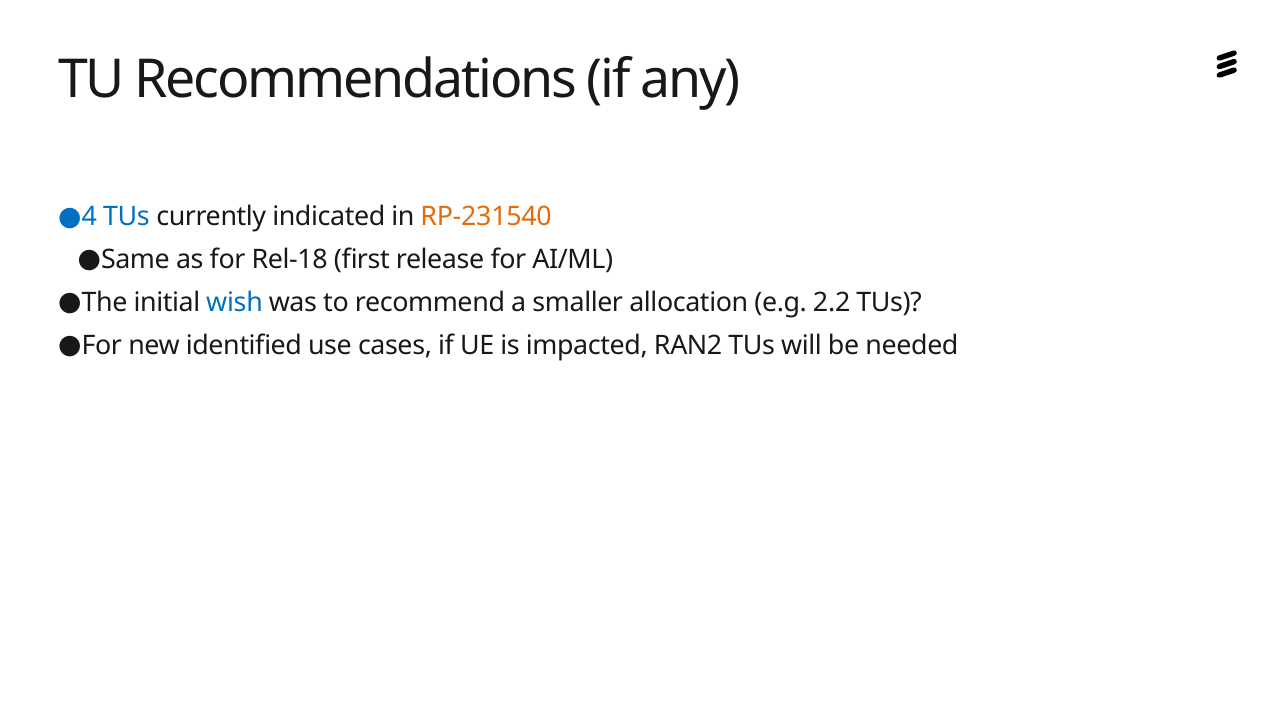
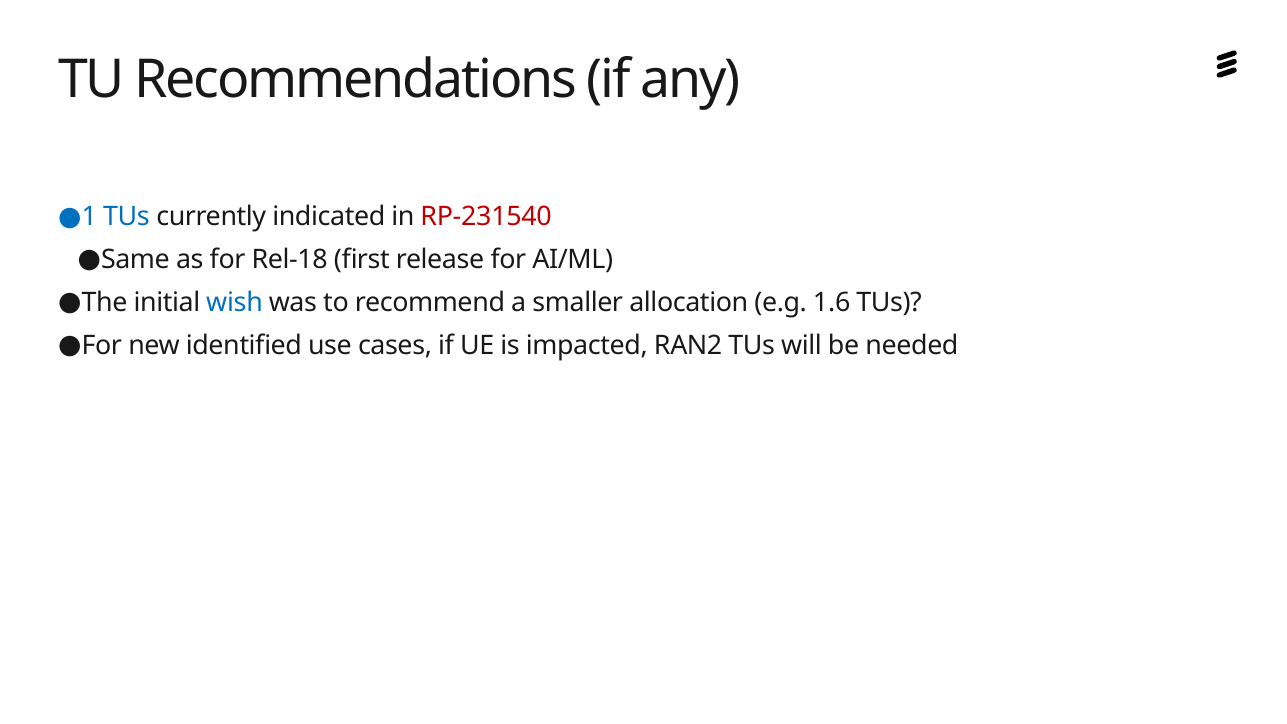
4: 4 -> 1 (89, 216)
RP-231540 colour: orange -> red (486, 216)
2.2: 2.2 -> 1.6 (832, 302)
